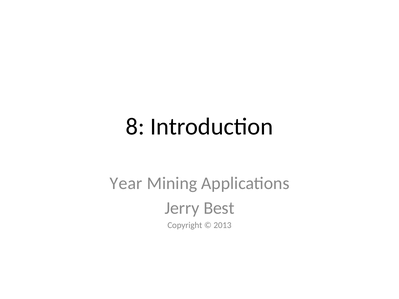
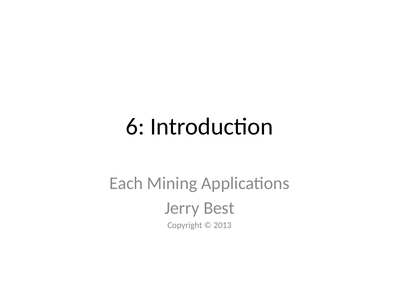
8: 8 -> 6 (135, 127)
Year: Year -> Each (126, 183)
